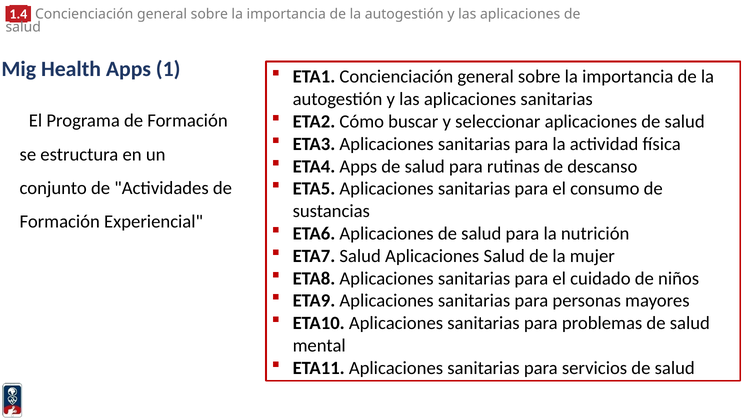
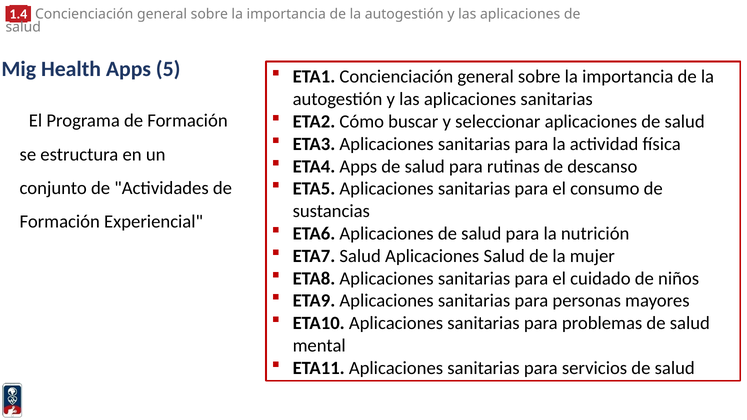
1: 1 -> 5 (168, 69)
